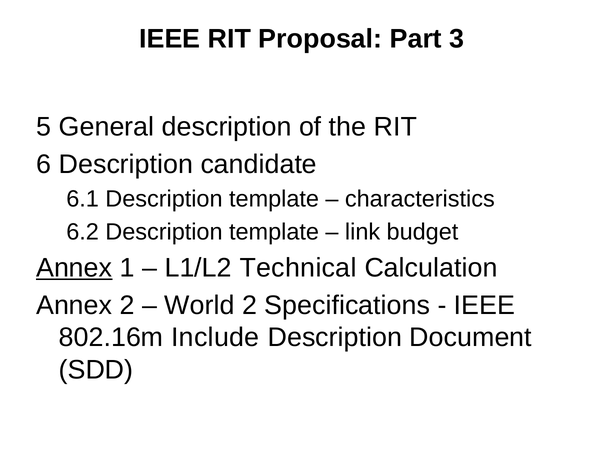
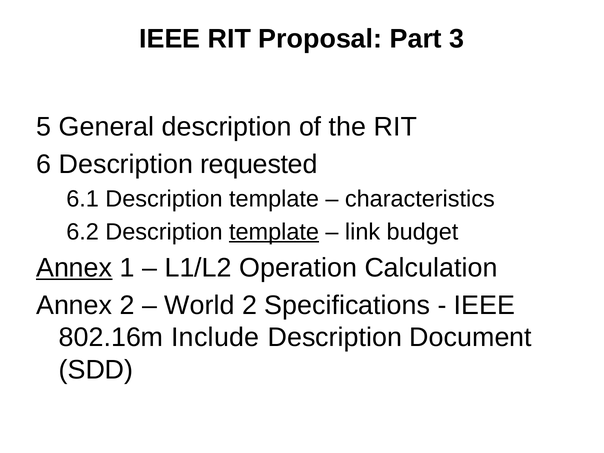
candidate: candidate -> requested (259, 164)
template underline: none -> present (274, 232)
Technical: Technical -> Operation (298, 268)
